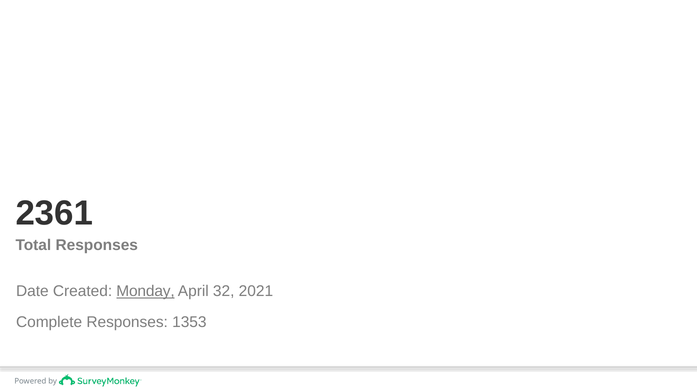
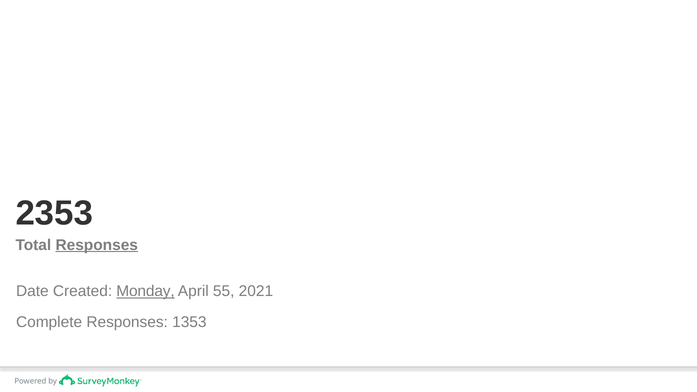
2361: 2361 -> 2353 (54, 213)
Responses underline: none -> present (97, 245)
32: 32 -> 55 (224, 291)
